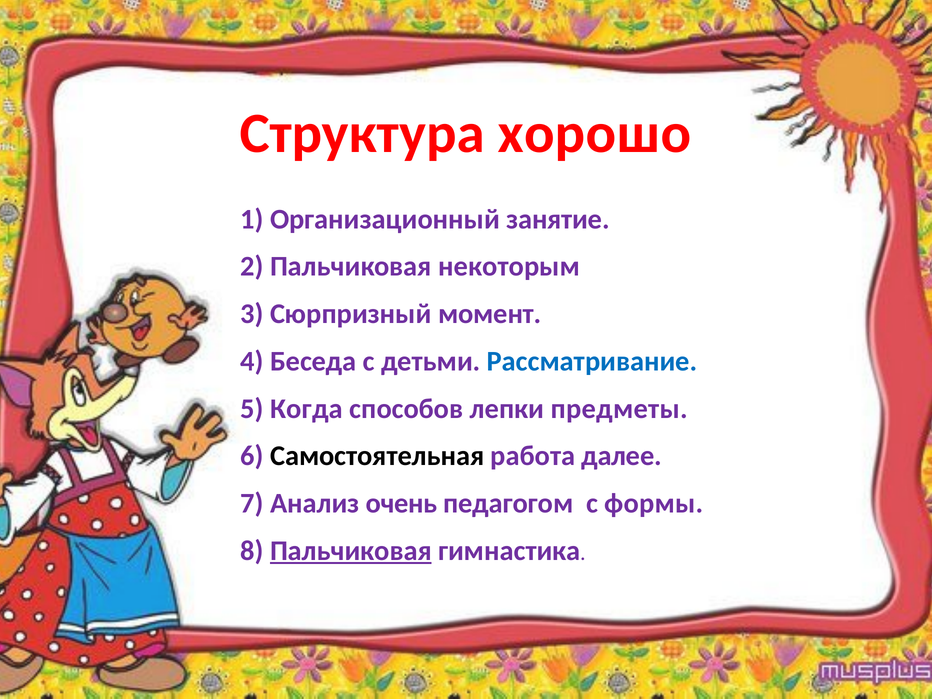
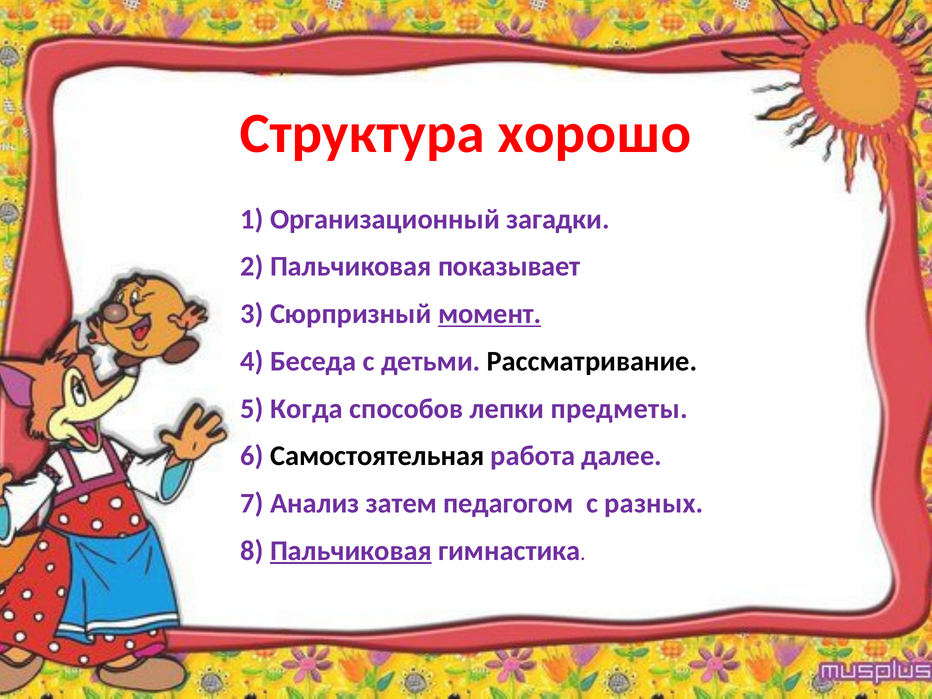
занятие: занятие -> загадки (558, 219)
некоторым: некоторым -> показывает (509, 266)
момент underline: none -> present (490, 314)
Рассматривание colour: blue -> black (592, 361)
очень: очень -> затем (401, 503)
формы: формы -> разных (654, 503)
